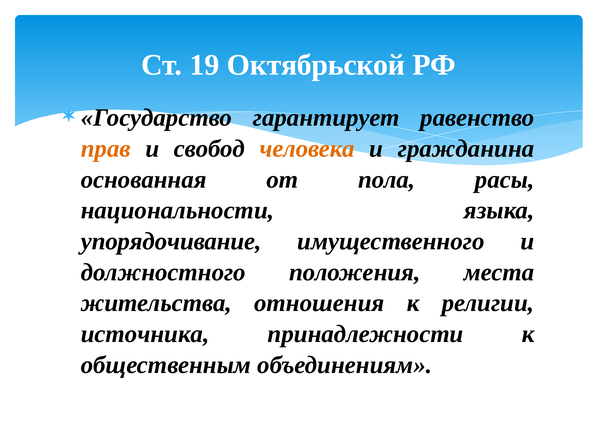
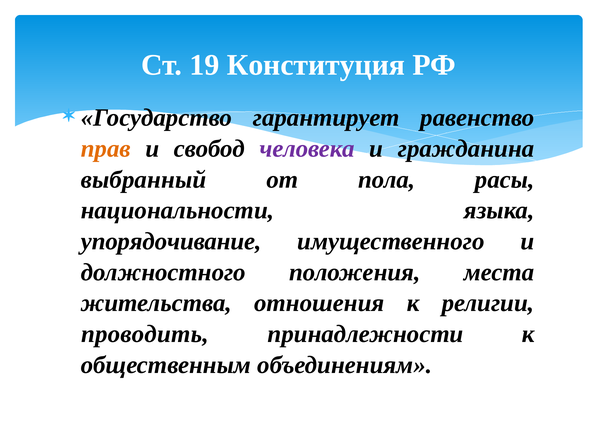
Октябрьской: Октябрьской -> Конституция (316, 65)
человека colour: orange -> purple (307, 148)
основанная: основанная -> выбранный (144, 179)
источника: источника -> проводить (145, 334)
